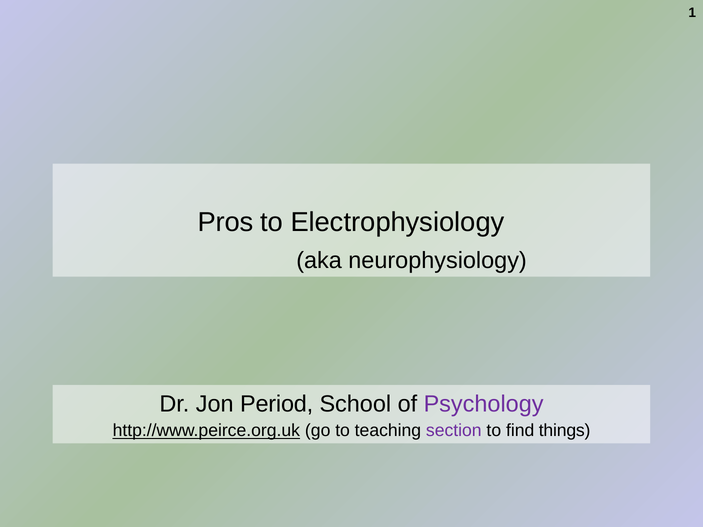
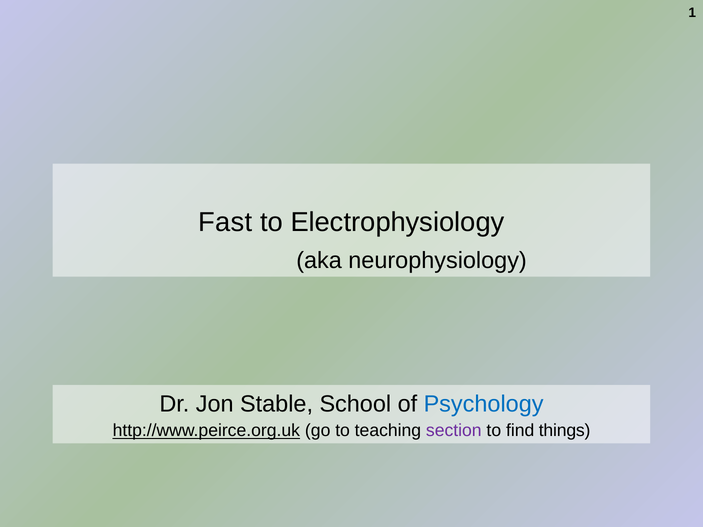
Pros: Pros -> Fast (225, 222)
Period: Period -> Stable (277, 404)
Psychology colour: purple -> blue (484, 404)
